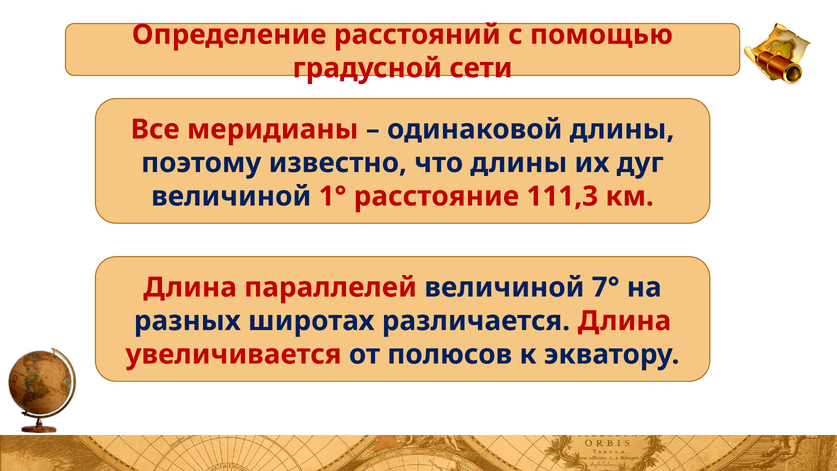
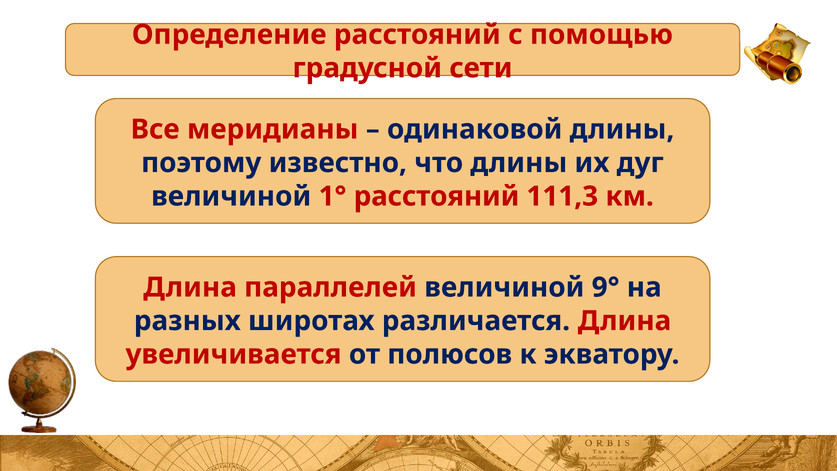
1° расстояние: расстояние -> расстояний (437, 196)
7°: 7° -> 9° (606, 287)
